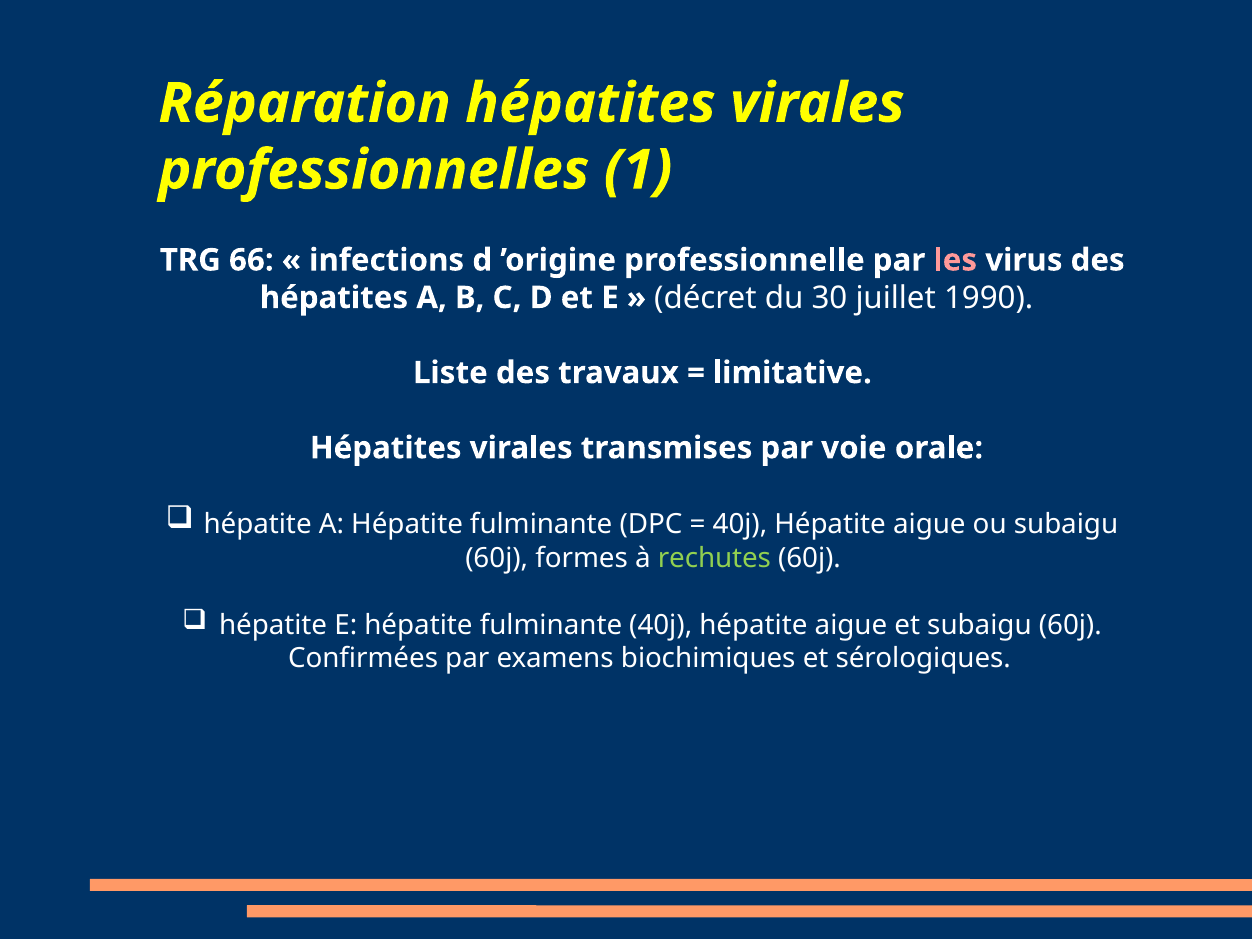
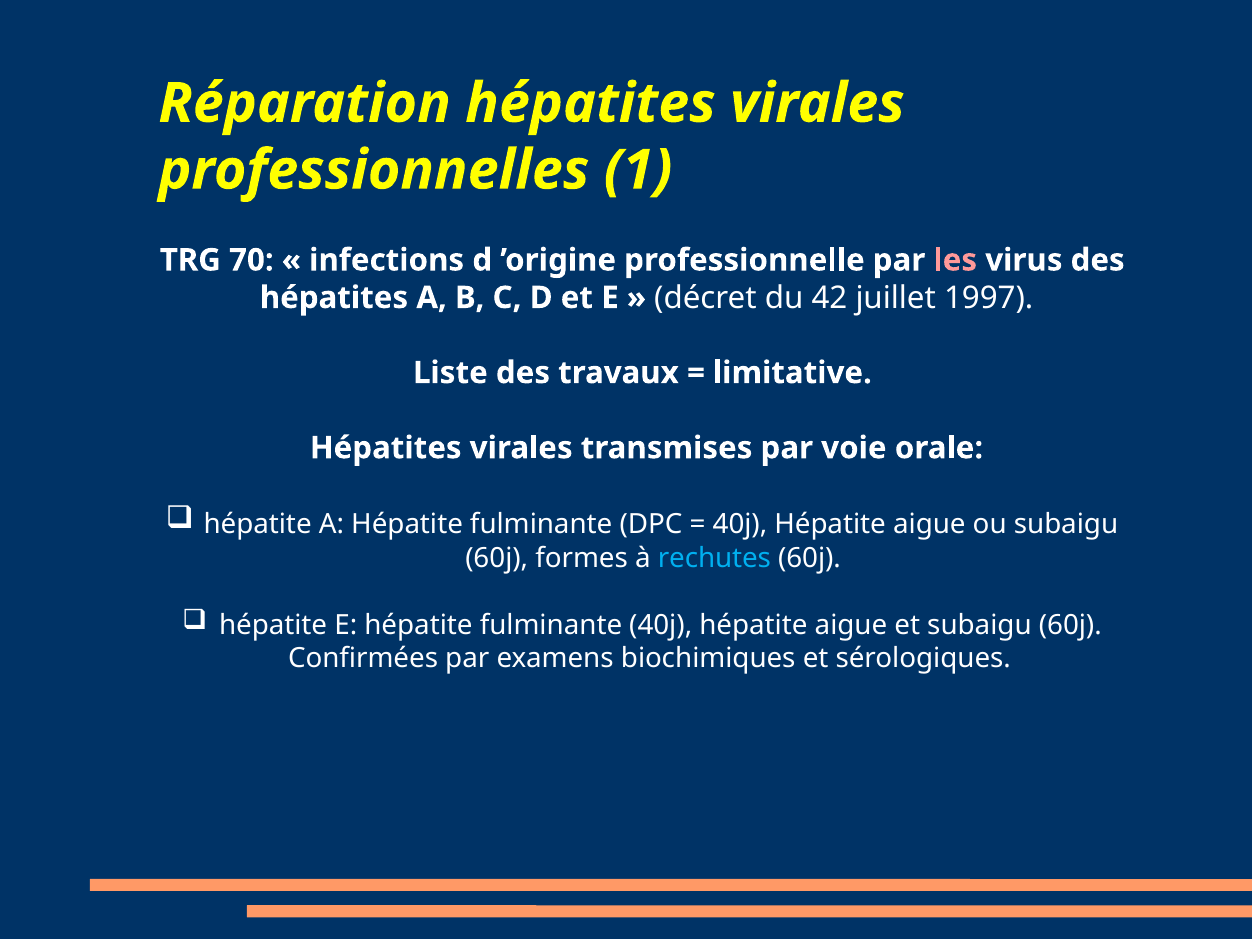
66: 66 -> 70 (251, 260)
30: 30 -> 42 (829, 298)
1990: 1990 -> 1997 (989, 298)
rechutes colour: light green -> light blue (714, 558)
